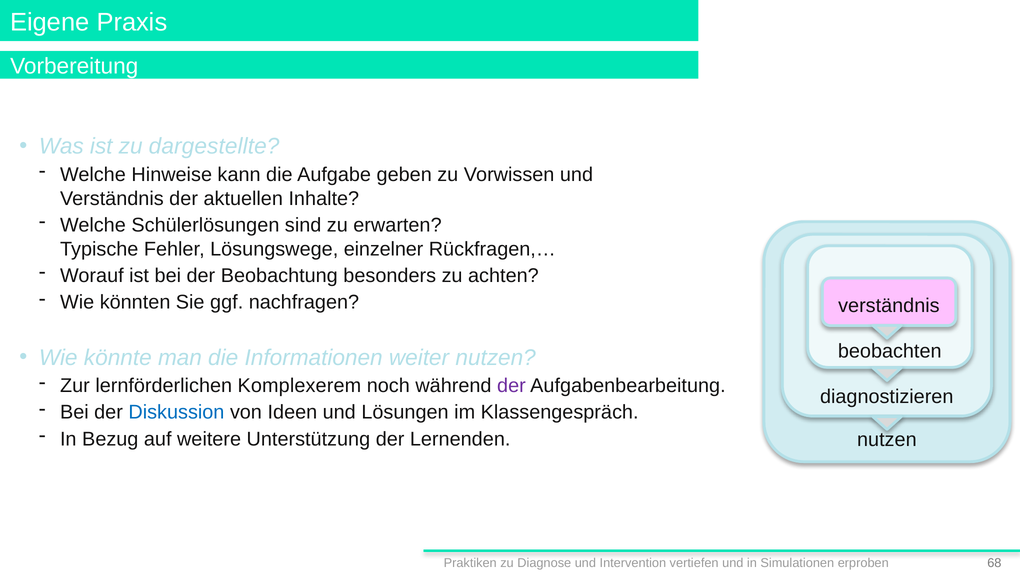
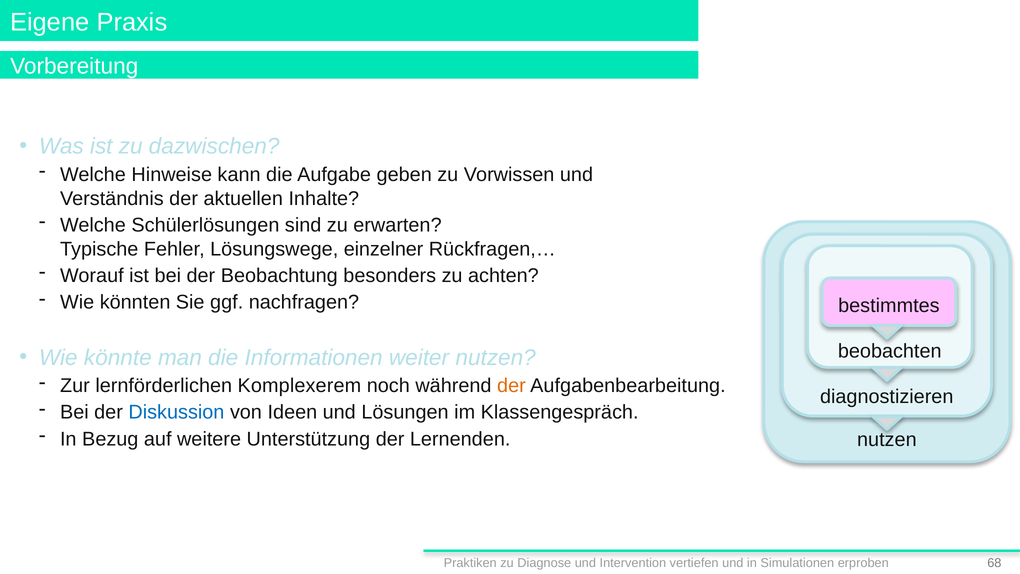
dargestellte: dargestellte -> dazwischen (214, 146)
verständnis: verständnis -> bestimmtes (889, 306)
der colour: purple -> orange (511, 386)
